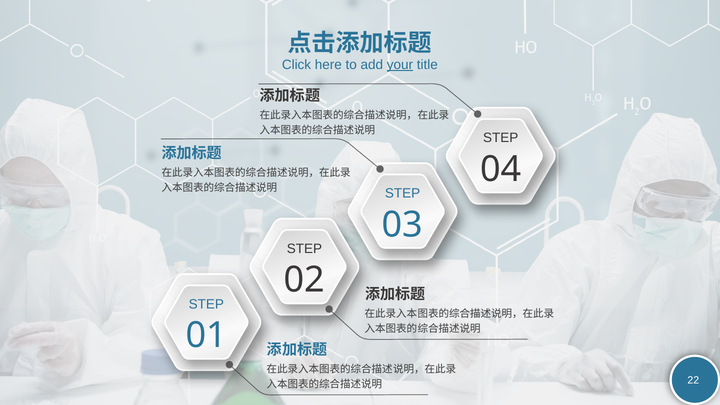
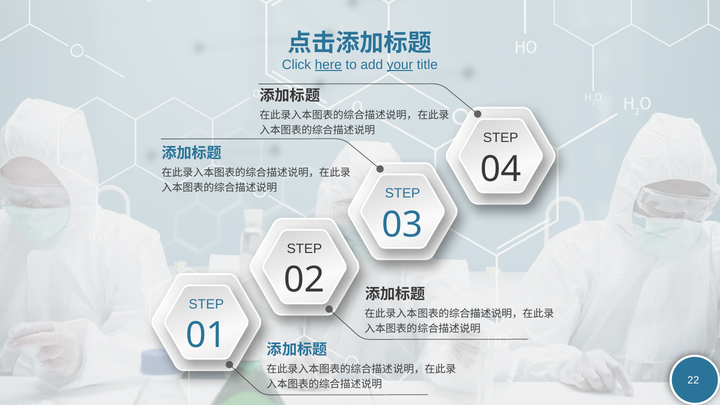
here underline: none -> present (328, 65)
